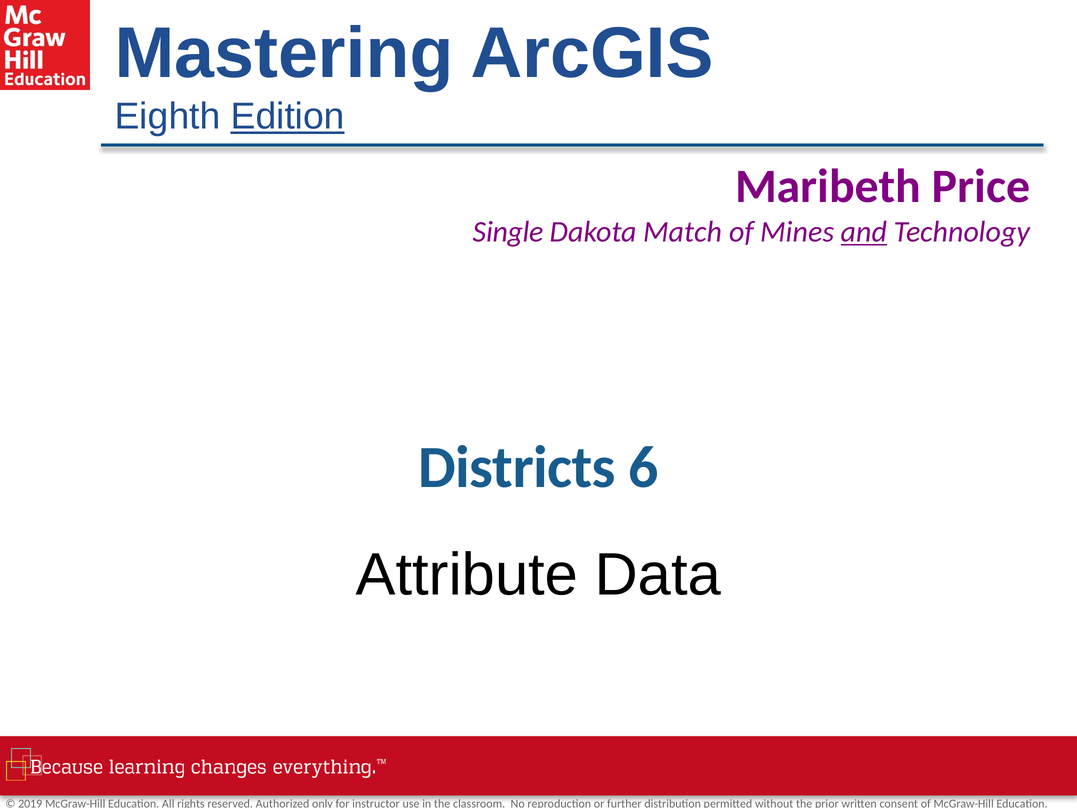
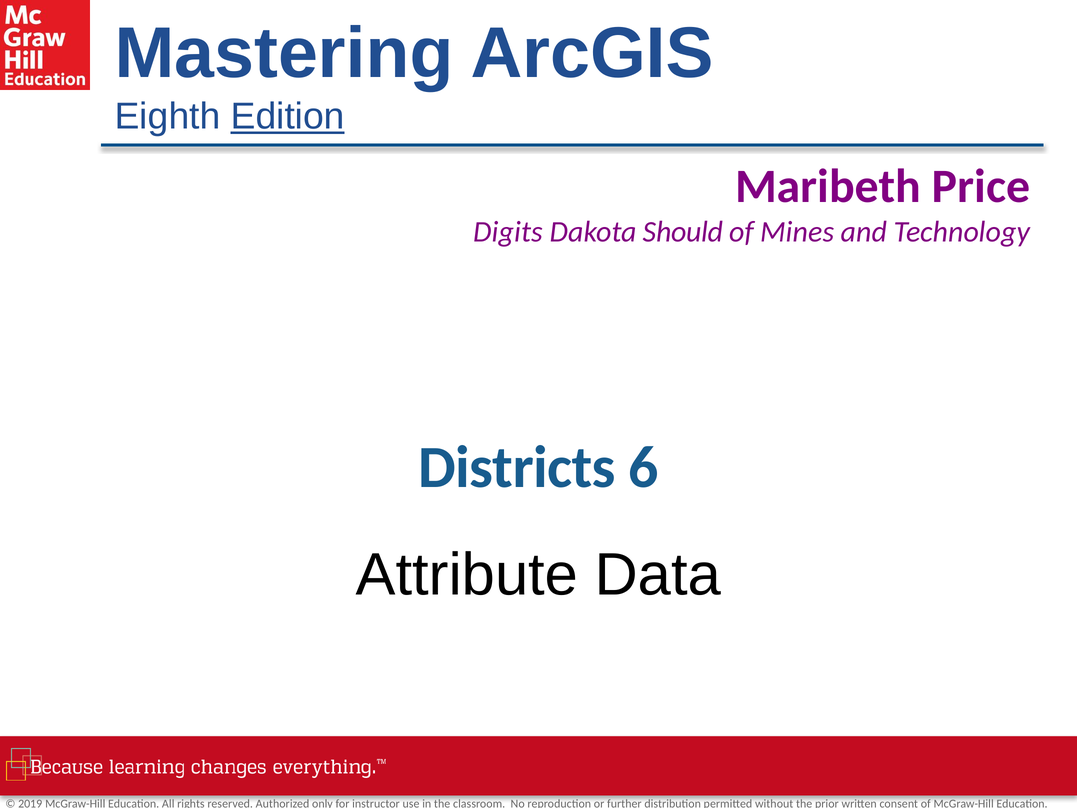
Single: Single -> Digits (508, 232)
Match: Match -> Should (683, 232)
and underline: present -> none (864, 232)
